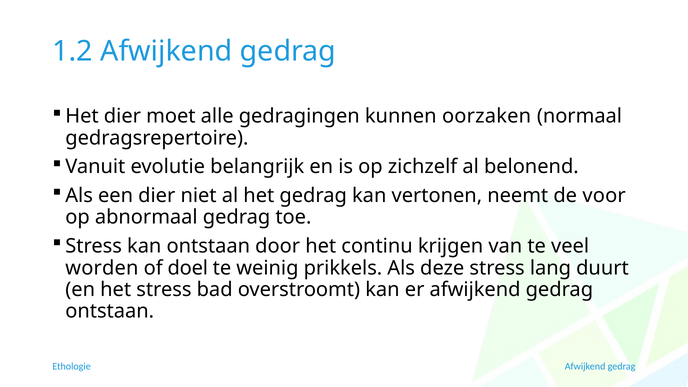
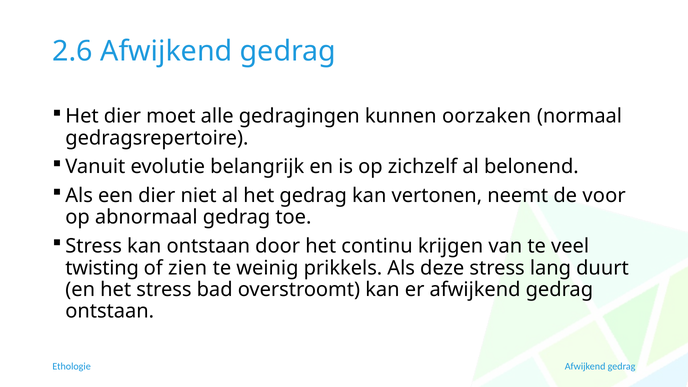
1.2: 1.2 -> 2.6 (73, 51)
worden: worden -> twisting (102, 268)
doel: doel -> zien (188, 268)
